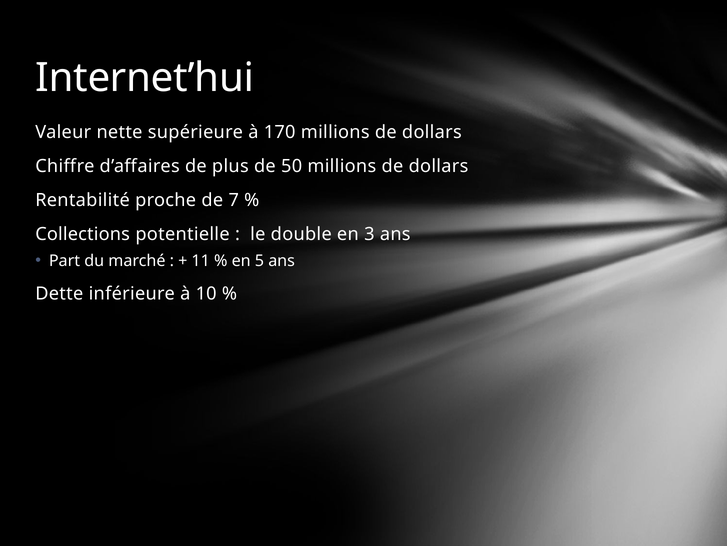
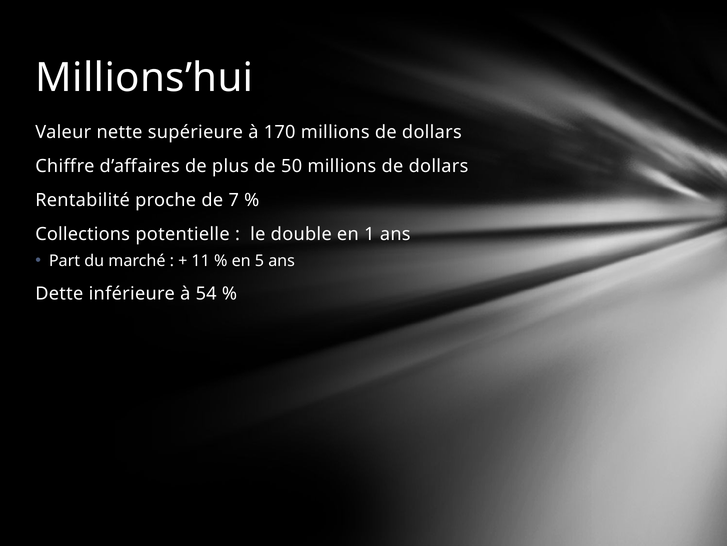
Internet’hui: Internet’hui -> Millions’hui (144, 78)
3: 3 -> 1 (369, 234)
10: 10 -> 54 (206, 293)
